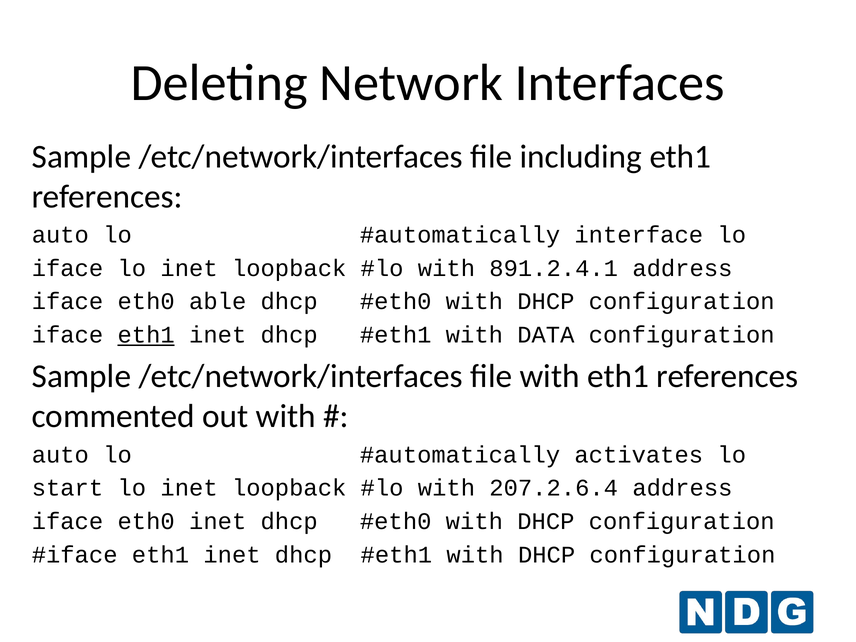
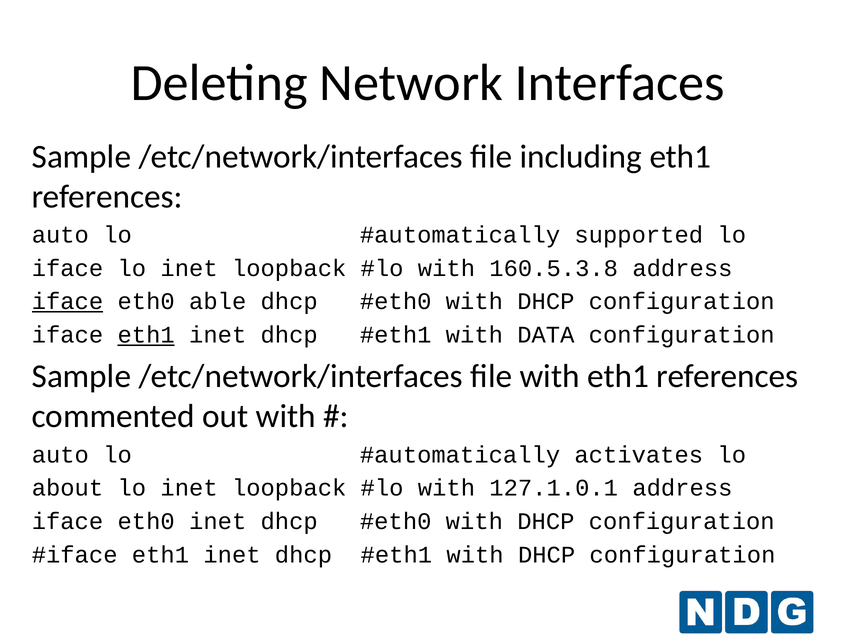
interface: interface -> supported (639, 235)
891.2.4.1: 891.2.4.1 -> 160.5.3.8 (554, 268)
iface underline: none -> present (67, 302)
start: start -> about (67, 488)
207.2.6.4: 207.2.6.4 -> 127.1.0.1 (554, 488)
